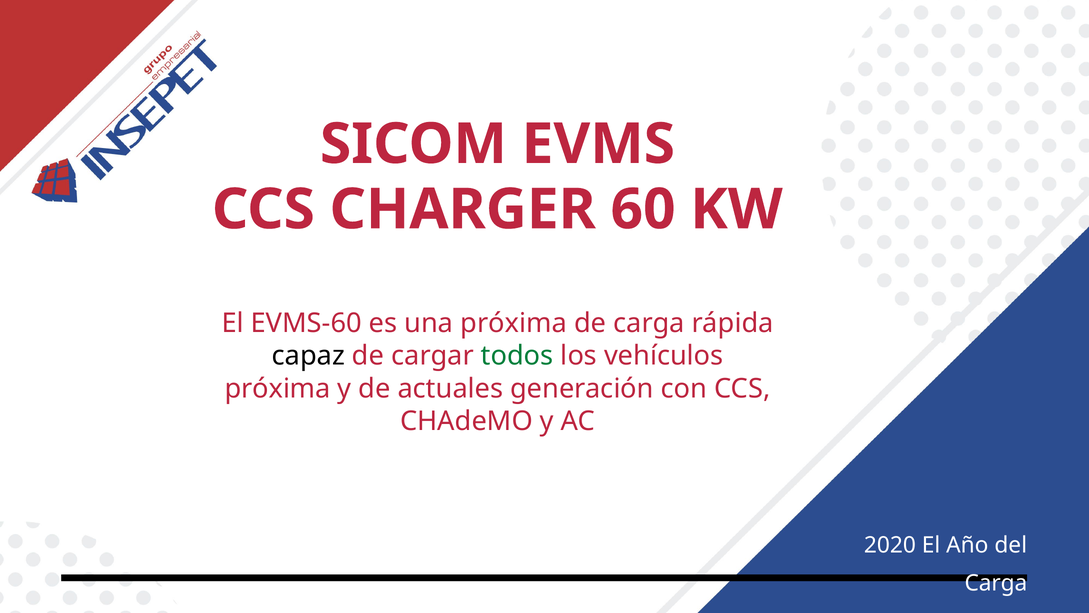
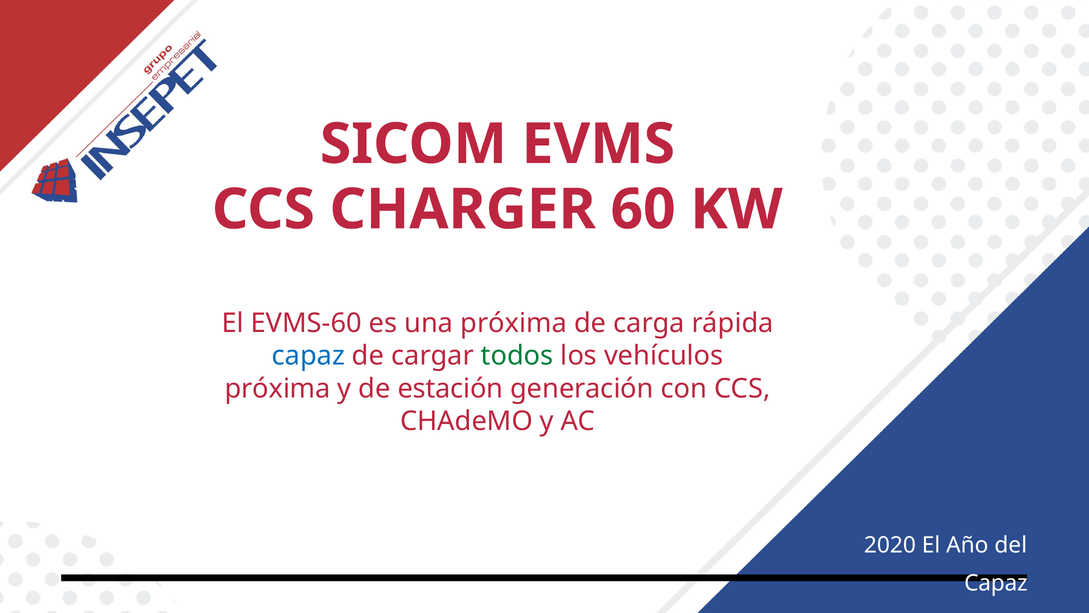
capaz colour: black -> blue (308, 356)
actuales: actuales -> estación (450, 388)
Carga: Carga -> Capaz (996, 583)
